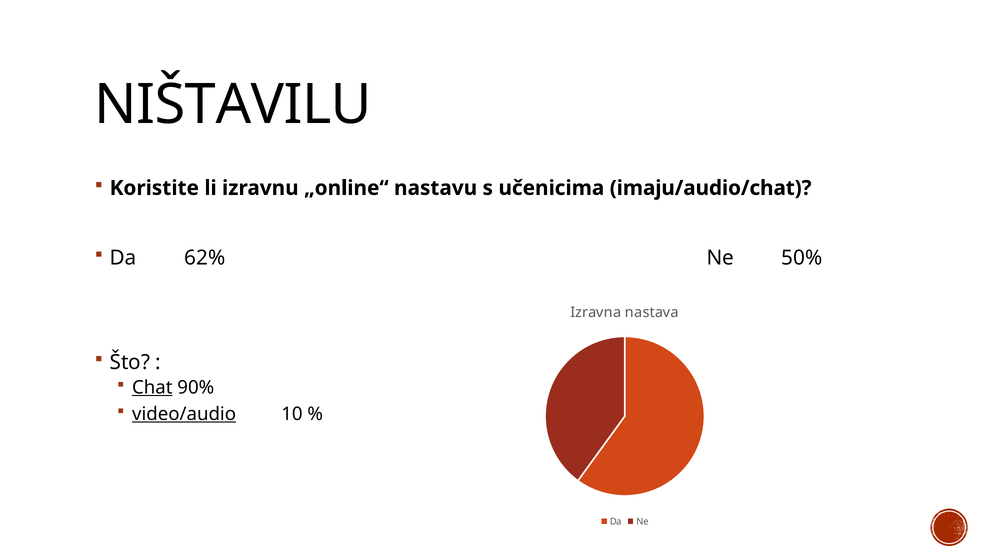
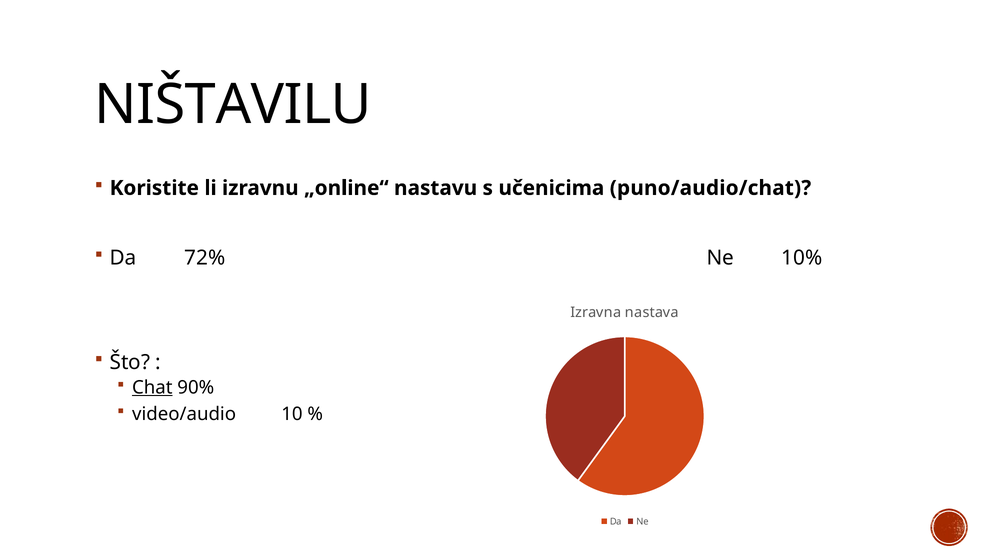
imaju/audio/chat: imaju/audio/chat -> puno/audio/chat (710, 188)
62%: 62% -> 72% (205, 258)
50%: 50% -> 10% (802, 258)
video/audio underline: present -> none (184, 414)
